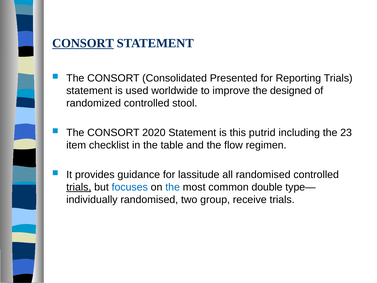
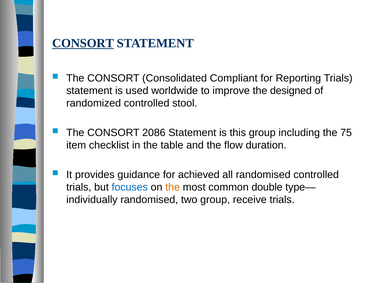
Presented: Presented -> Compliant (234, 78)
2020: 2020 -> 2086 (154, 132)
this putrid: putrid -> group (262, 132)
23: 23 -> 75 (346, 132)
regimen: regimen -> duration (266, 145)
lassitude: lassitude -> achieved (199, 174)
trials underline: present -> none (79, 187)
the colour: blue -> orange (173, 187)
